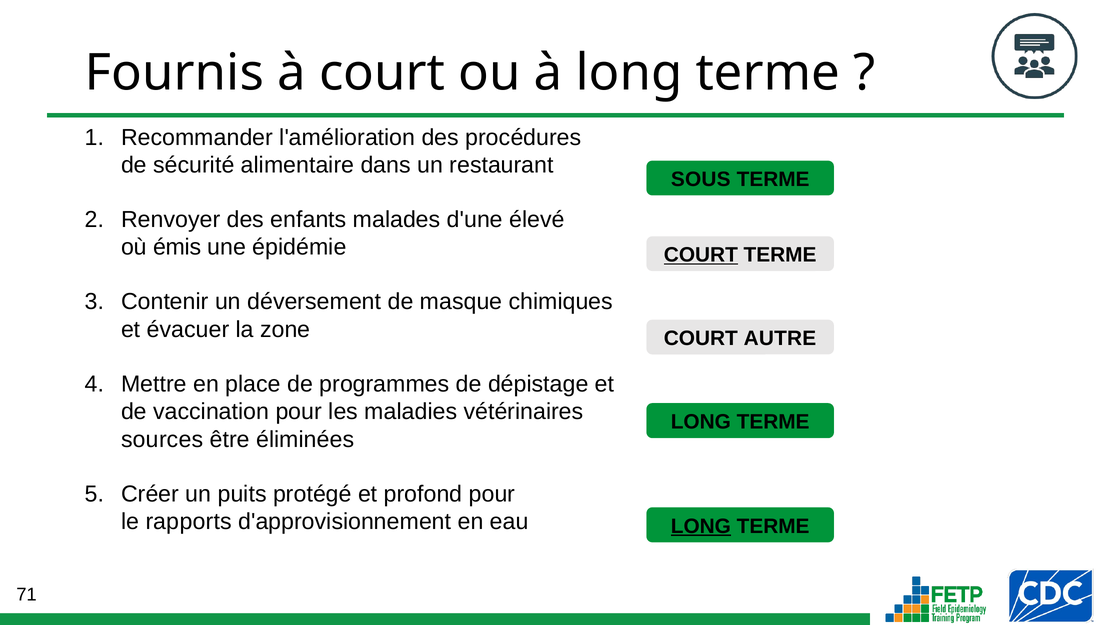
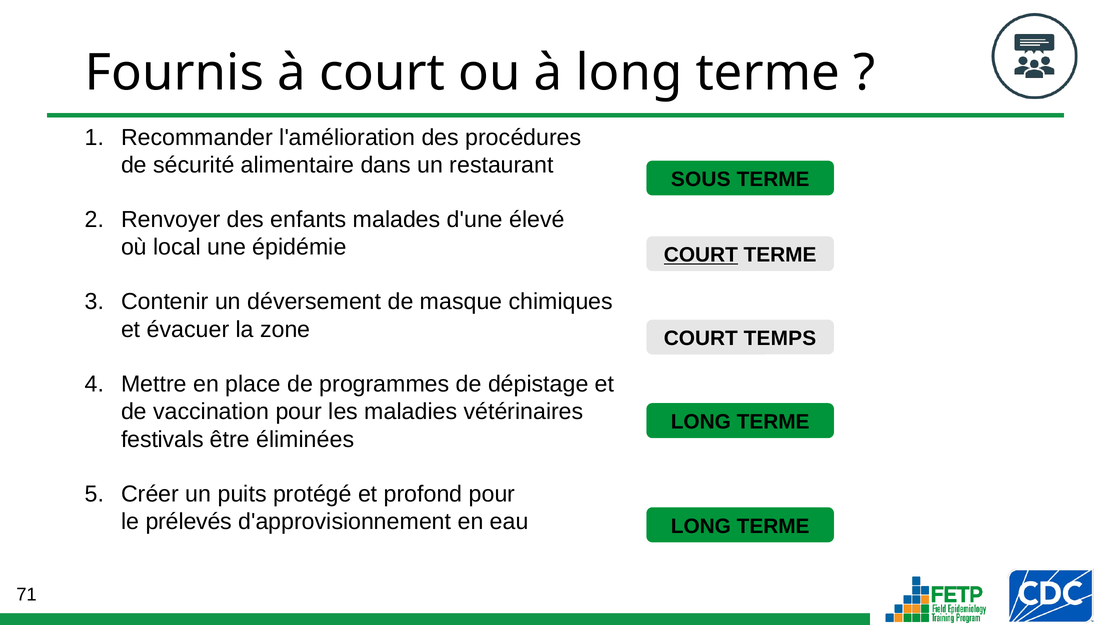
émis: émis -> local (177, 247)
AUTRE: AUTRE -> TEMPS (780, 338)
sources: sources -> festivals (162, 439)
rapports: rapports -> prélevés (189, 522)
LONG underline: present -> none (701, 526)
